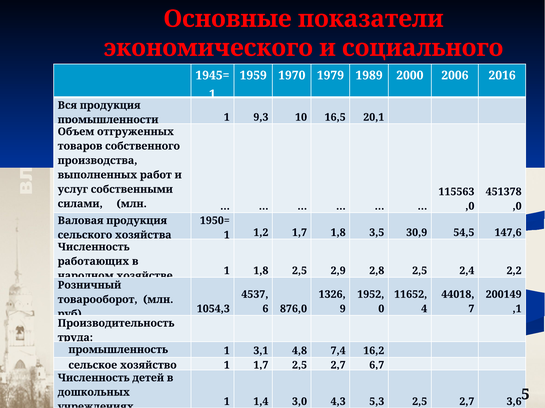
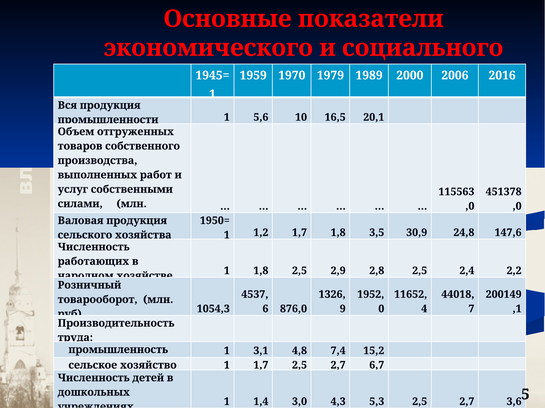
9,3: 9,3 -> 5,6 (261, 117)
54,5: 54,5 -> 24,8 (464, 233)
16,2: 16,2 -> 15,2 (374, 351)
